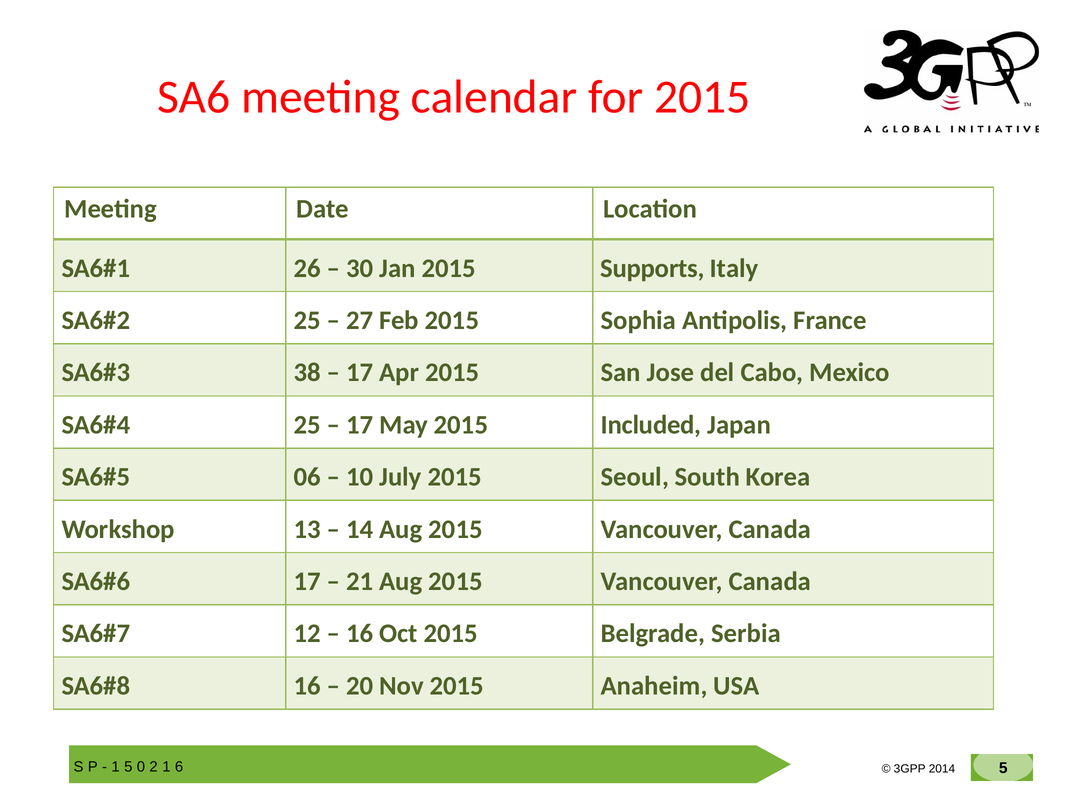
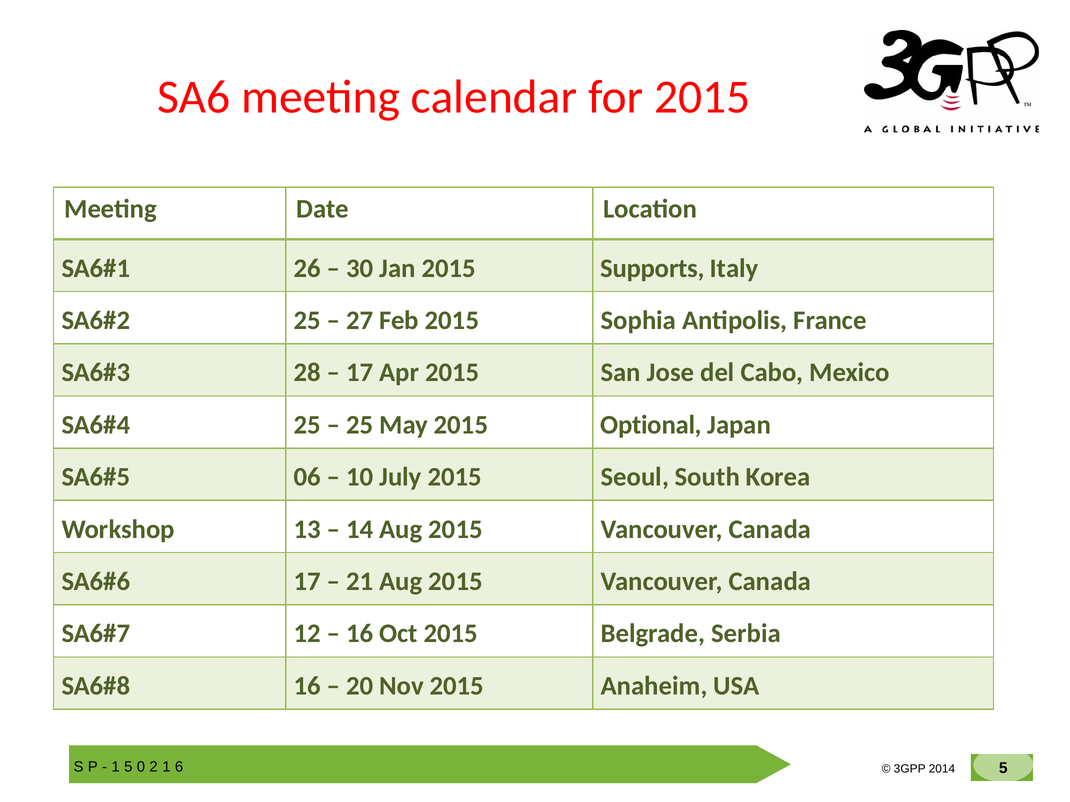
38: 38 -> 28 (307, 373)
17: 17 -> 25 (360, 425)
Included: Included -> Optional (651, 425)
